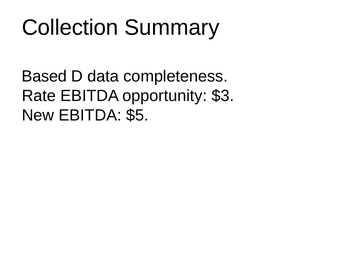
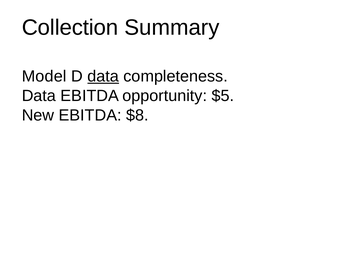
Based: Based -> Model (44, 76)
data underline: none -> present (103, 76)
Rate: Rate -> Data (39, 96)
$3: $3 -> $5 (223, 96)
$5: $5 -> $8 (137, 115)
